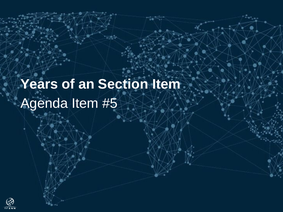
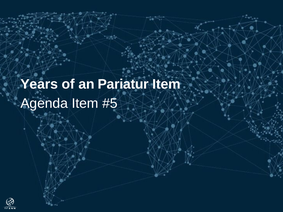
Section: Section -> Pariatur (123, 84)
